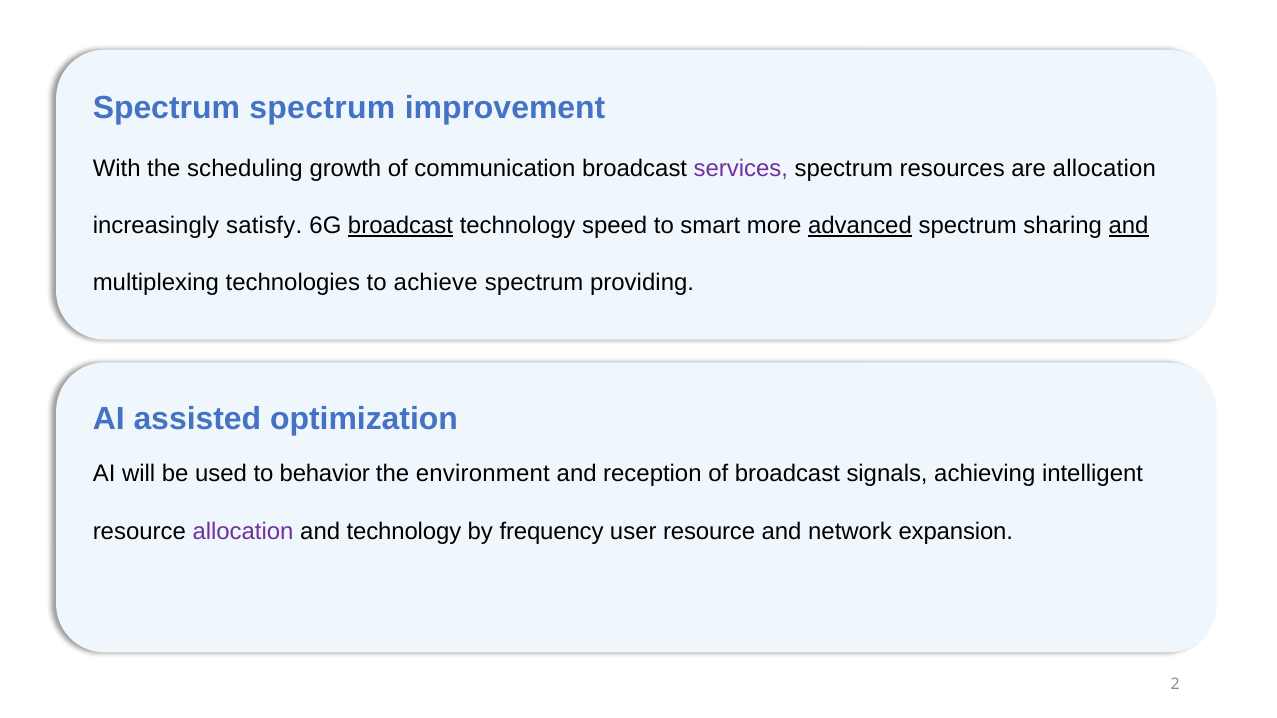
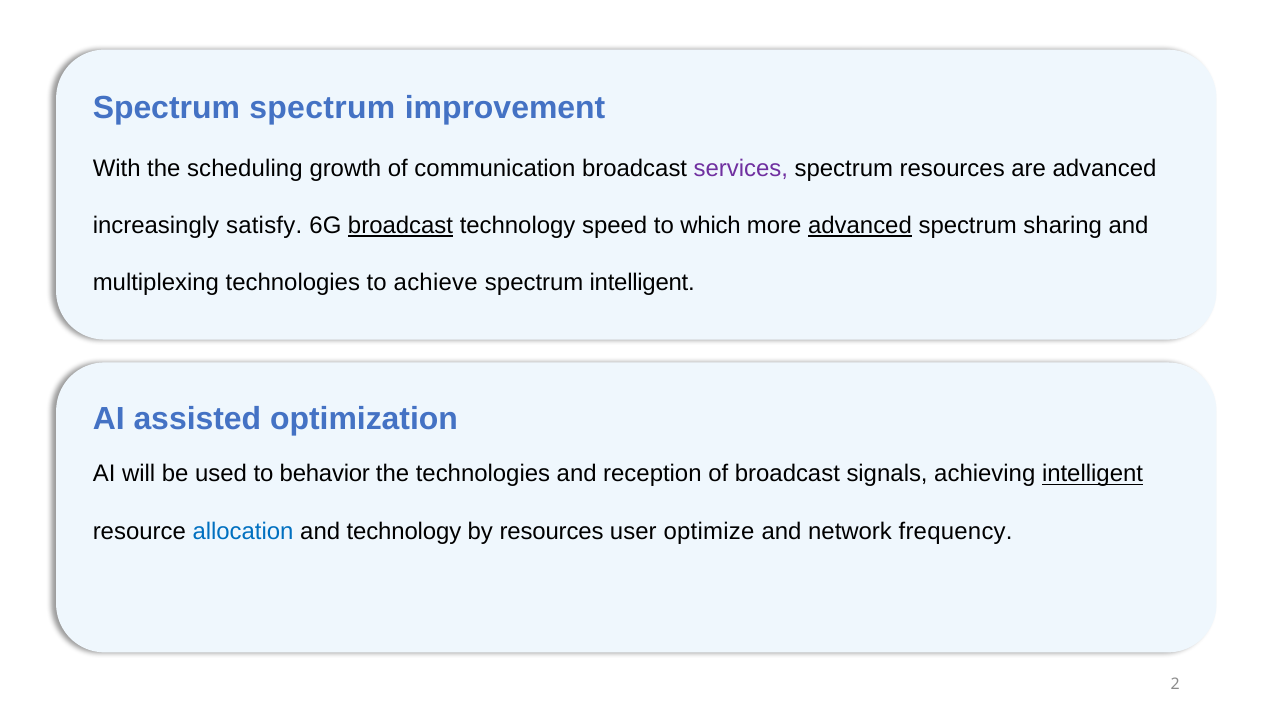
are allocation: allocation -> advanced (1104, 168)
smart: smart -> which (711, 226)
and underline: present -> none (1129, 226)
spectrum providing: providing -> intelligent (642, 283)
the environment: environment -> technologies (483, 474)
intelligent underline: none -> present (1093, 474)
allocation colour: purple -> blue (243, 532)
by frequency: frequency -> resources (552, 532)
user resource: resource -> optimize (709, 532)
expansion: expansion -> frequency (956, 532)
